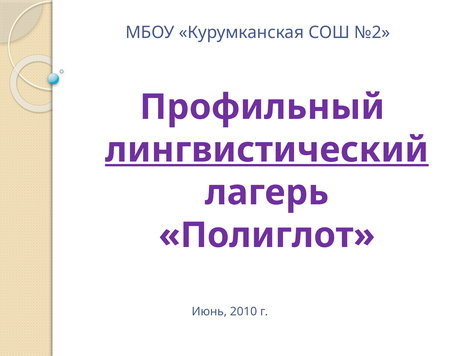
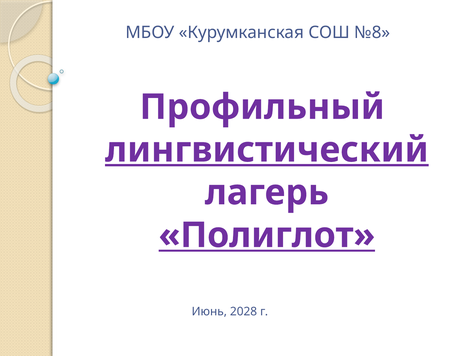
№2: №2 -> №8 (372, 32)
Полиглот underline: none -> present (267, 235)
2010: 2010 -> 2028 (244, 311)
